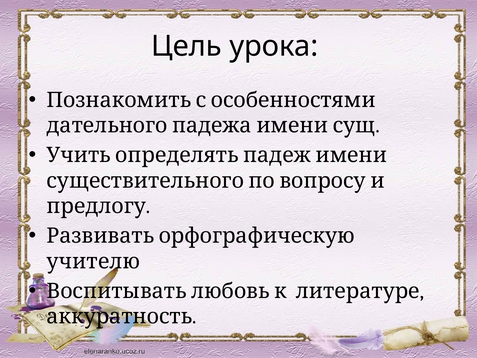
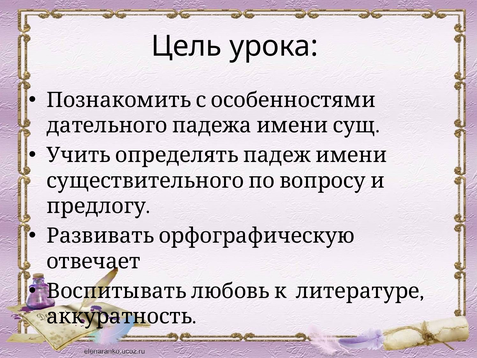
учителю: учителю -> отвечает (93, 261)
